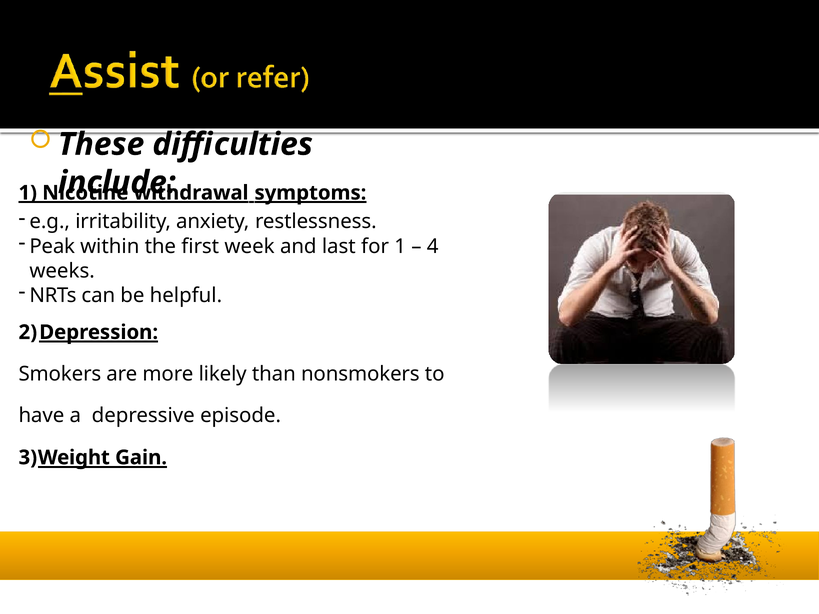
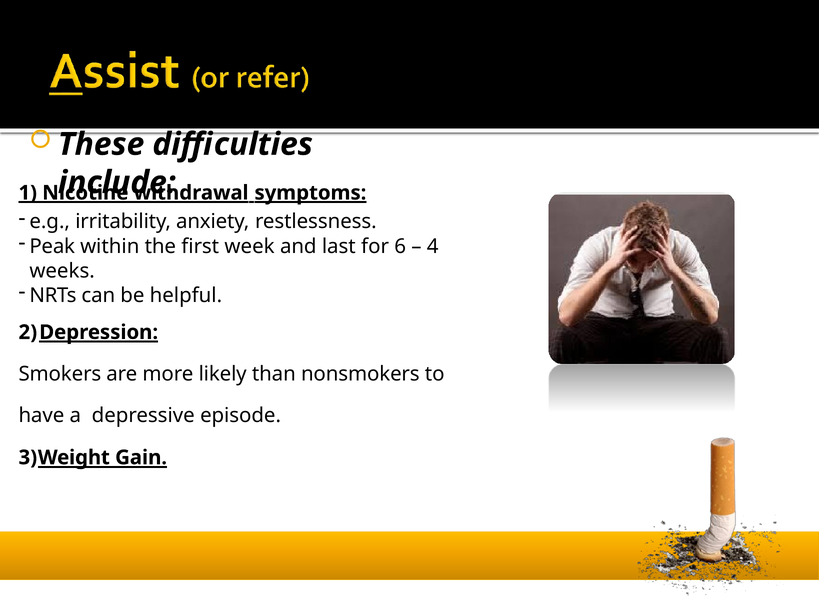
for 1: 1 -> 6 (400, 246)
